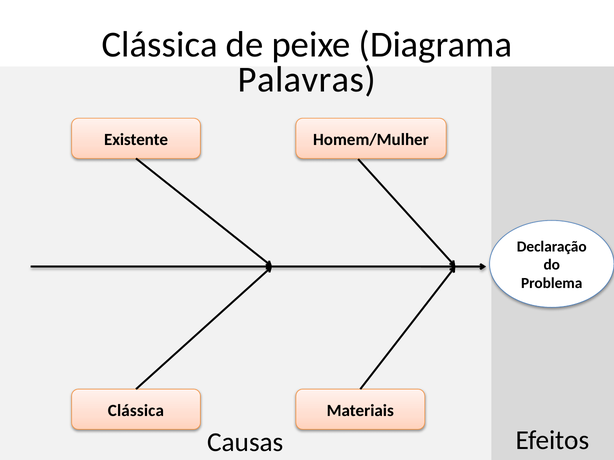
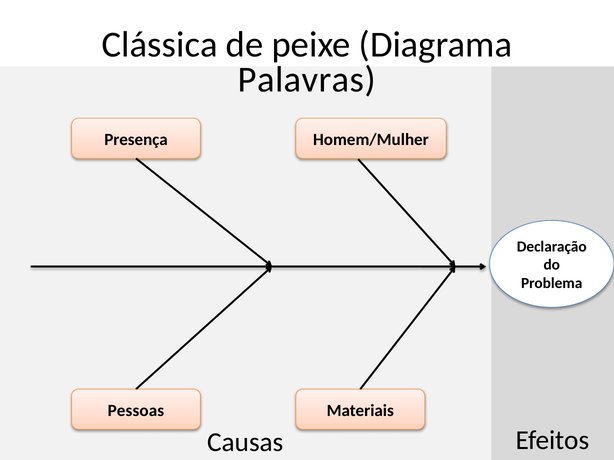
Existente: Existente -> Presença (136, 140)
Clássica: Clássica -> Pessoas (136, 411)
